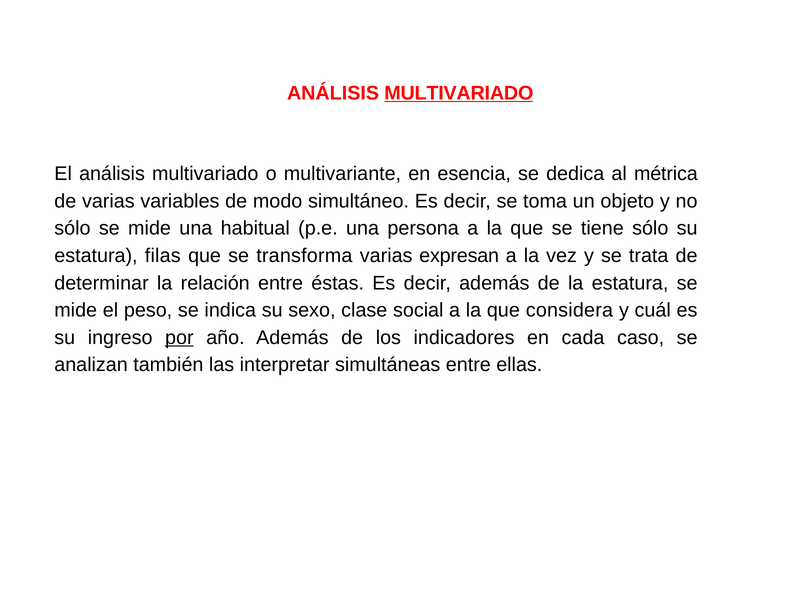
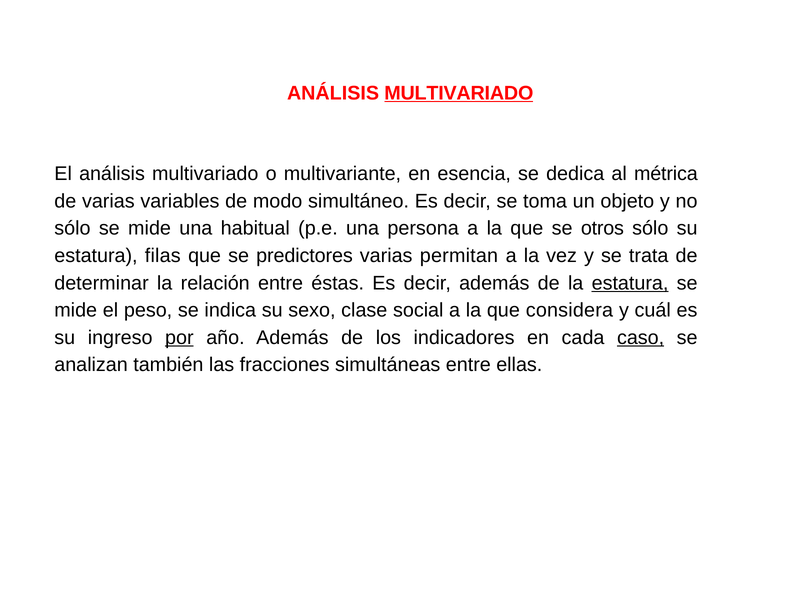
tiene: tiene -> otros (602, 228)
transforma: transforma -> predictores (305, 256)
expresan: expresan -> permitan (459, 256)
estatura underline: none -> present (630, 283)
caso underline: none -> present (641, 337)
interpretar: interpretar -> fracciones (285, 365)
